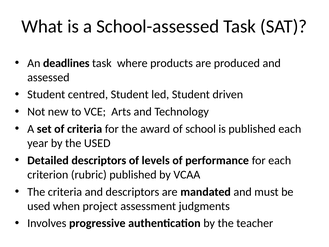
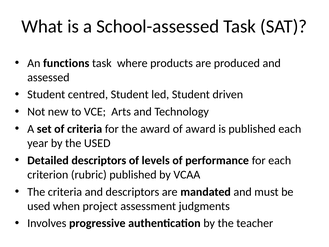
deadlines: deadlines -> functions (66, 63)
of school: school -> award (201, 129)
